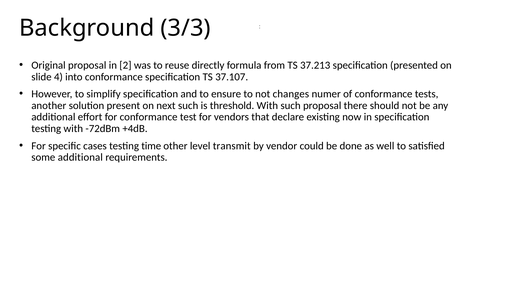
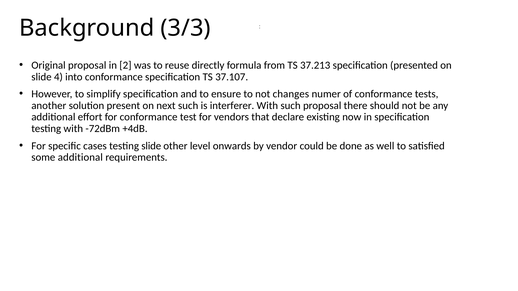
threshold: threshold -> interferer (232, 106)
testing time: time -> slide (151, 146)
transmit: transmit -> onwards (232, 146)
